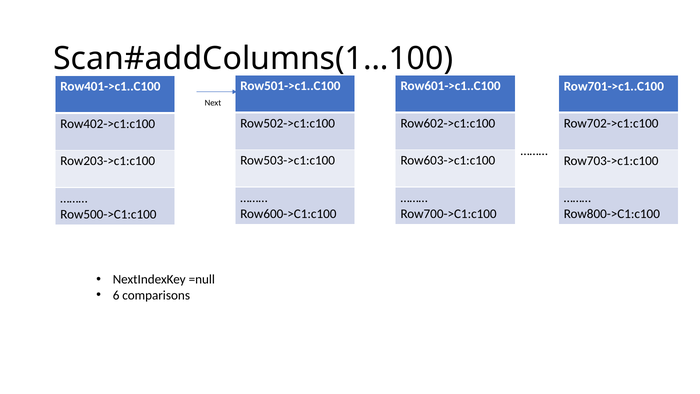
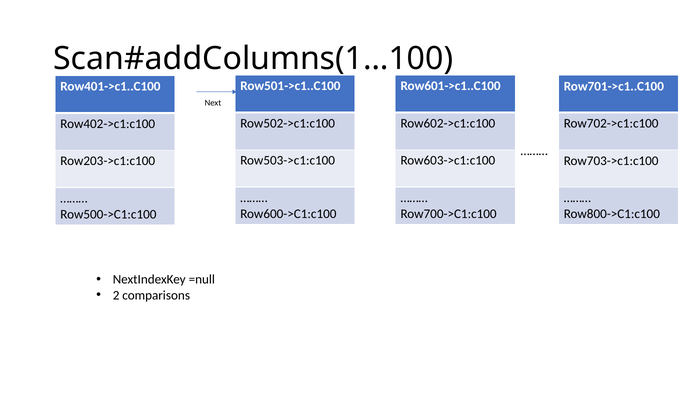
6: 6 -> 2 (116, 295)
